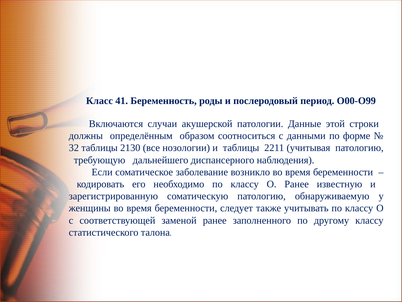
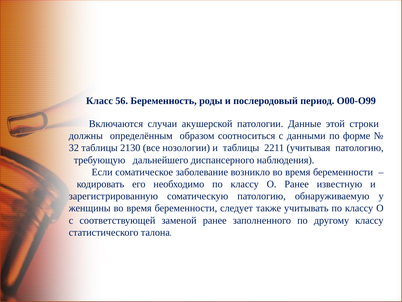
41: 41 -> 56 (122, 101)
